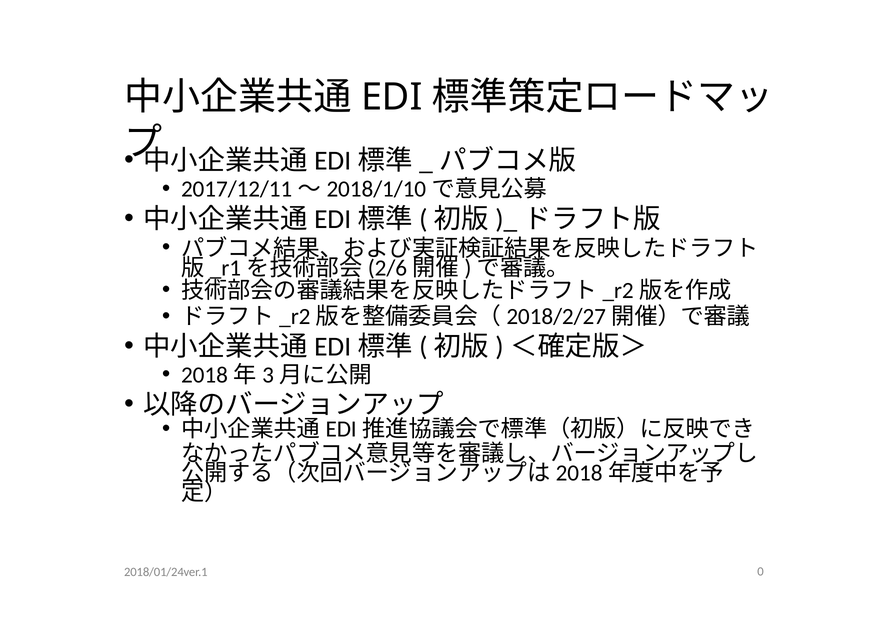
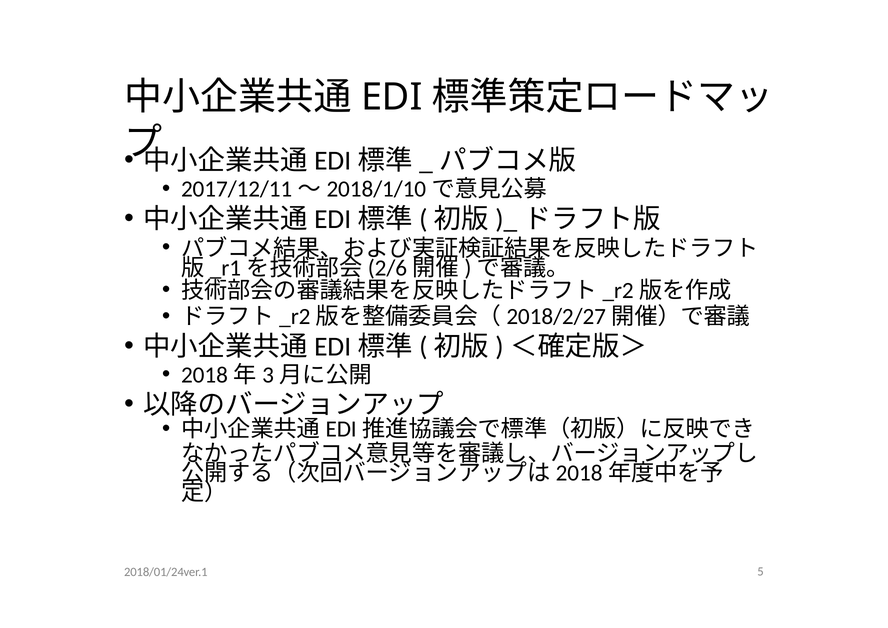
0: 0 -> 5 (761, 572)
